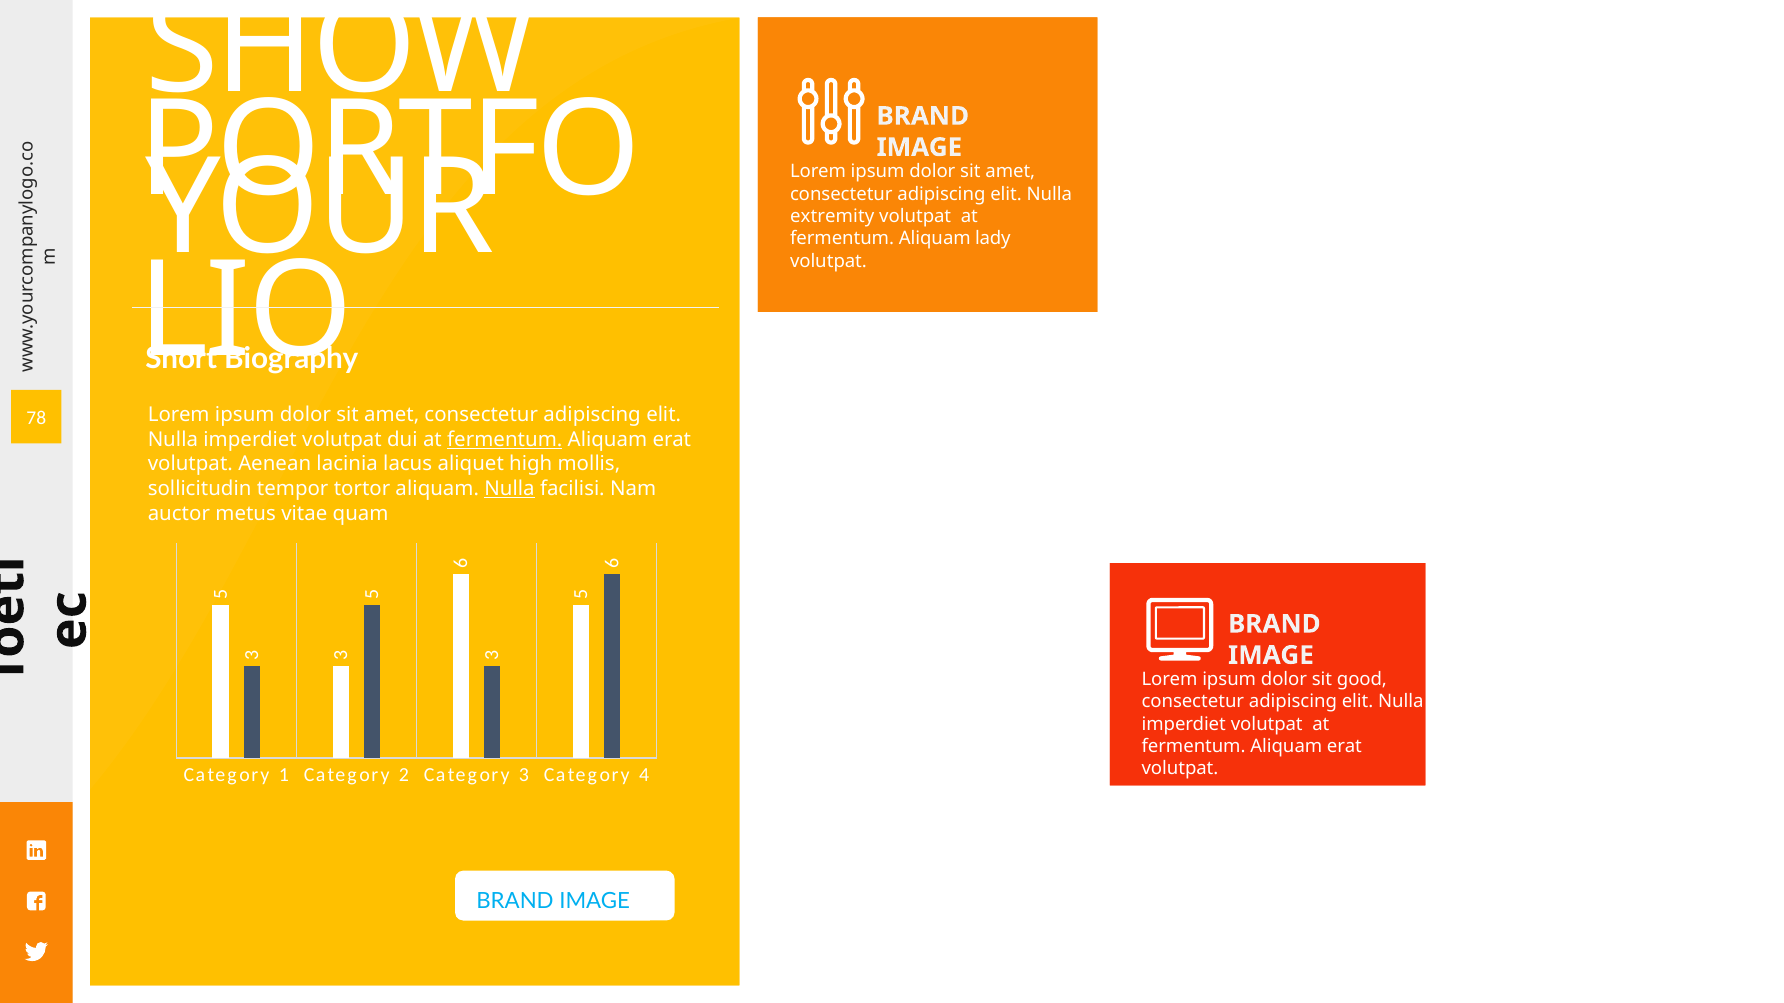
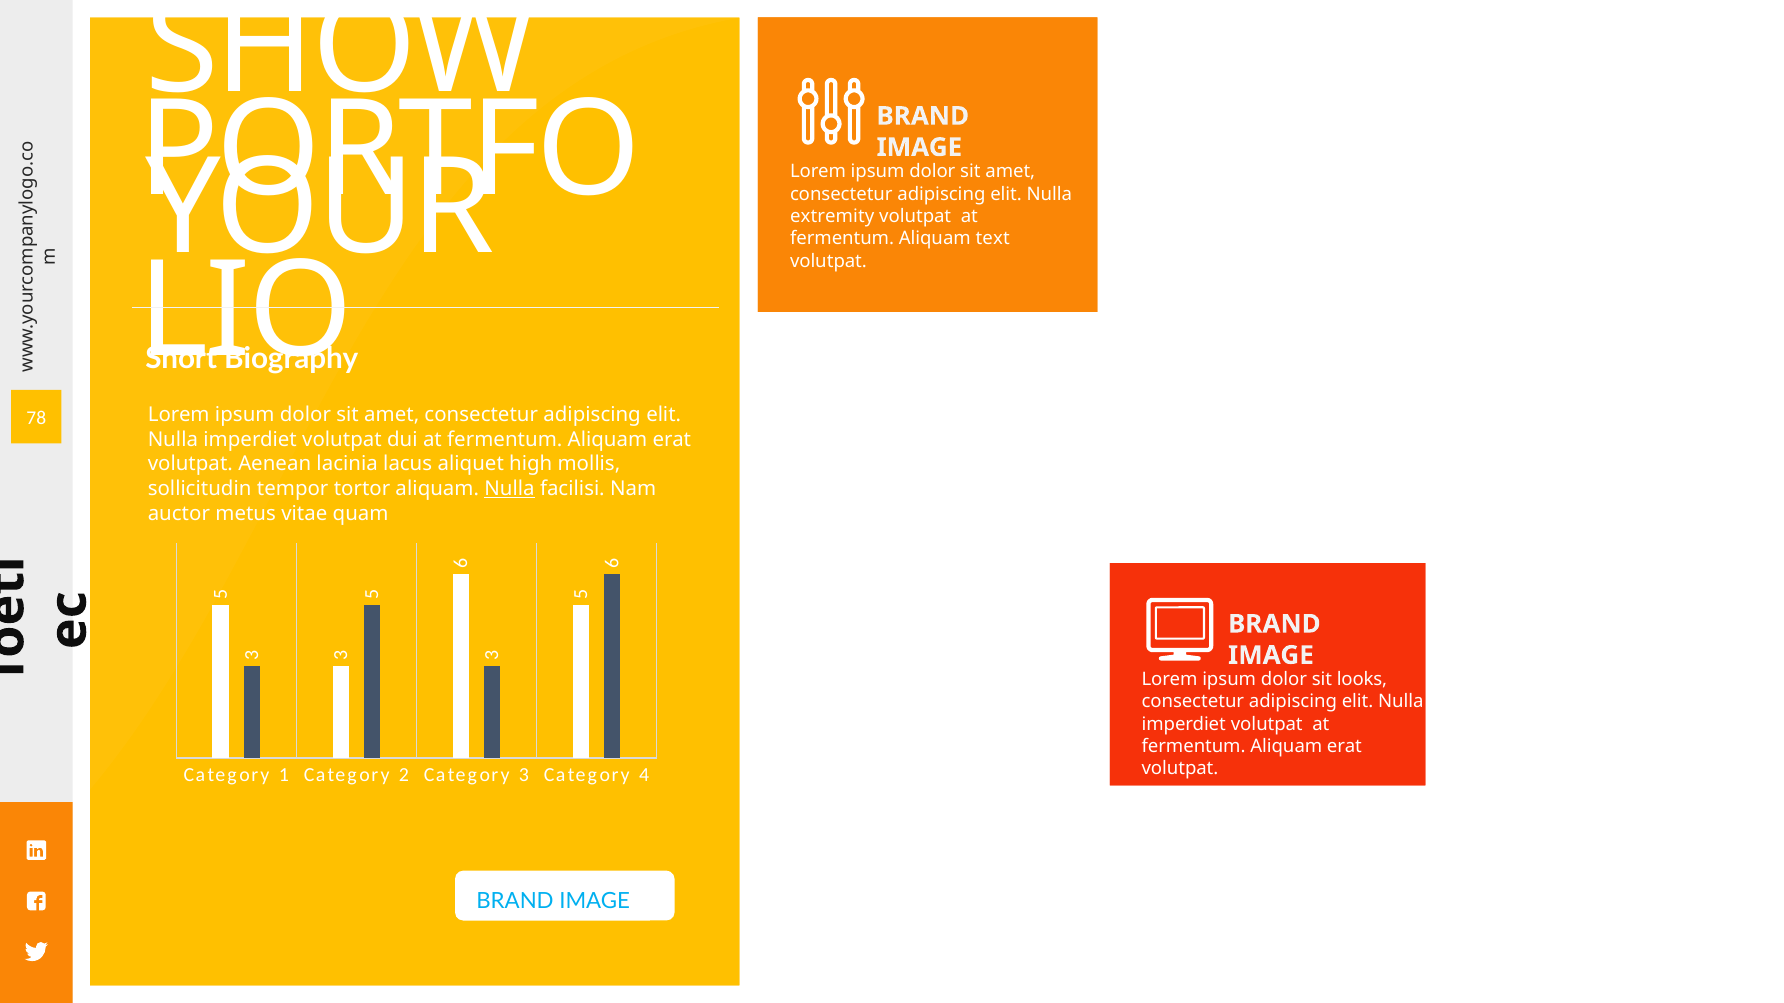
lady: lady -> text (993, 239)
fermentum underline: present -> none (505, 440)
good: good -> looks (1362, 680)
